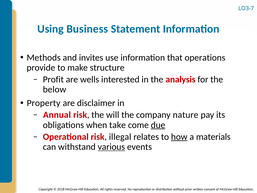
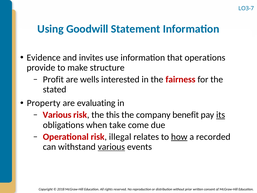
Business: Business -> Goodwill (87, 29)
Methods: Methods -> Evidence (44, 58)
analysis: analysis -> fairness (180, 79)
below: below -> stated (55, 89)
disclaimer: disclaimer -> evaluating (96, 103)
Annual: Annual -> Various (57, 115)
will: will -> this (113, 115)
nature: nature -> benefit (186, 115)
its underline: none -> present (221, 115)
due underline: present -> none (158, 125)
materials: materials -> recorded (213, 137)
